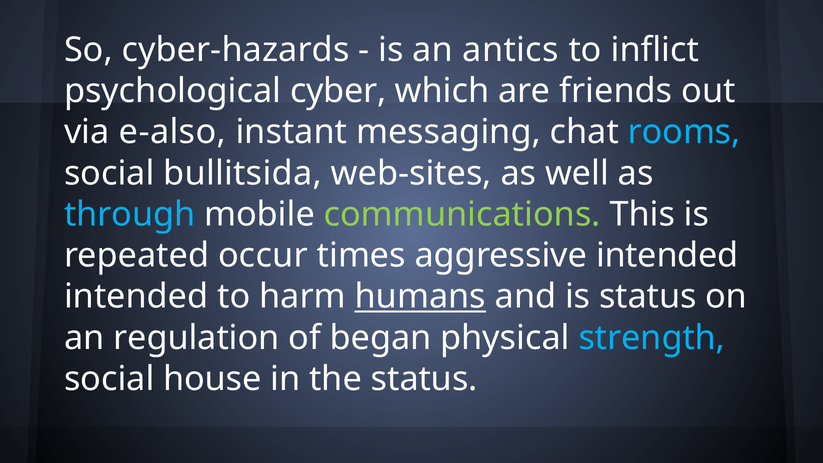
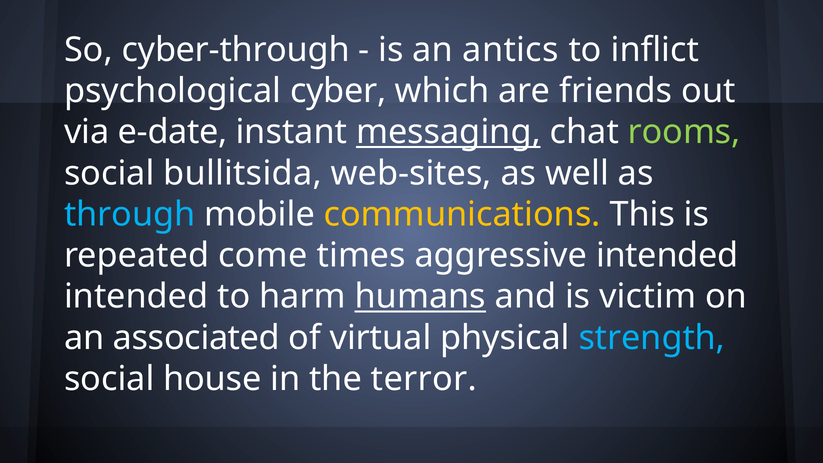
cyber-hazards: cyber-hazards -> cyber-through (236, 50)
e-also: e-also -> e-date (173, 132)
messaging underline: none -> present (448, 132)
rooms colour: light blue -> light green (684, 132)
communications colour: light green -> yellow (462, 214)
occur: occur -> come (263, 255)
is status: status -> victim (648, 297)
regulation: regulation -> associated (197, 338)
began: began -> virtual (381, 338)
the status: status -> terror (424, 379)
